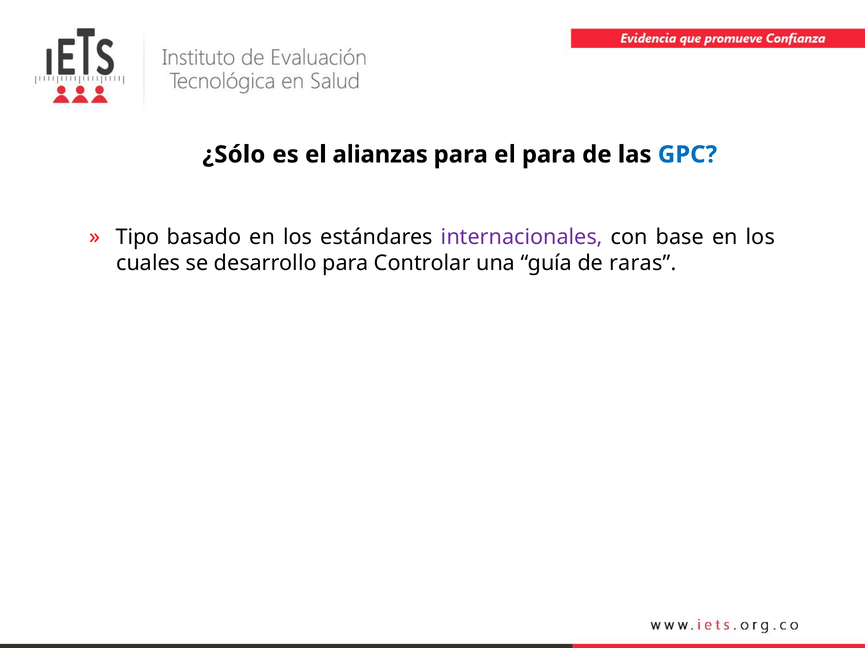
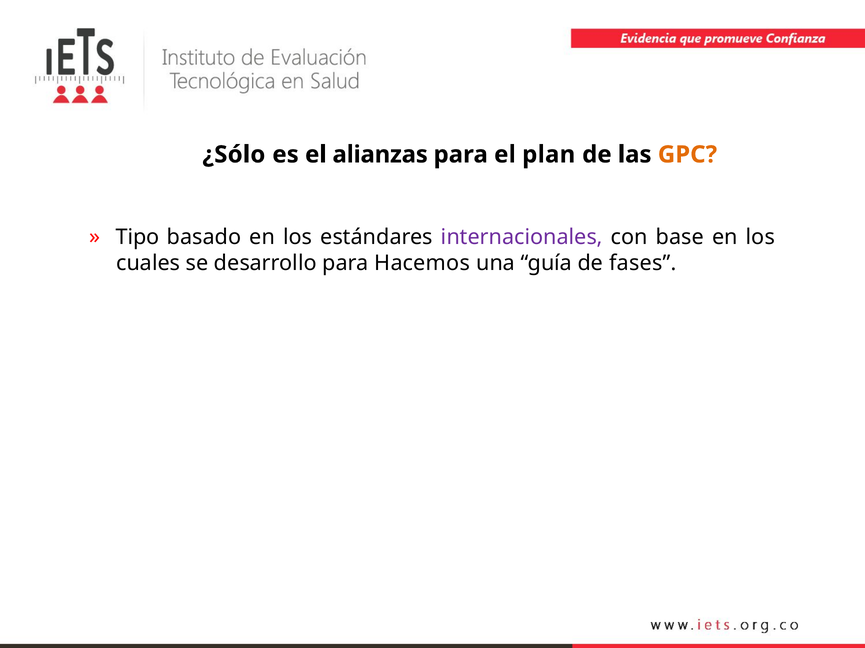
el para: para -> plan (549, 155)
GPC colour: blue -> orange (687, 155)
Controlar: Controlar -> Hacemos (422, 263)
raras: raras -> fases (643, 263)
